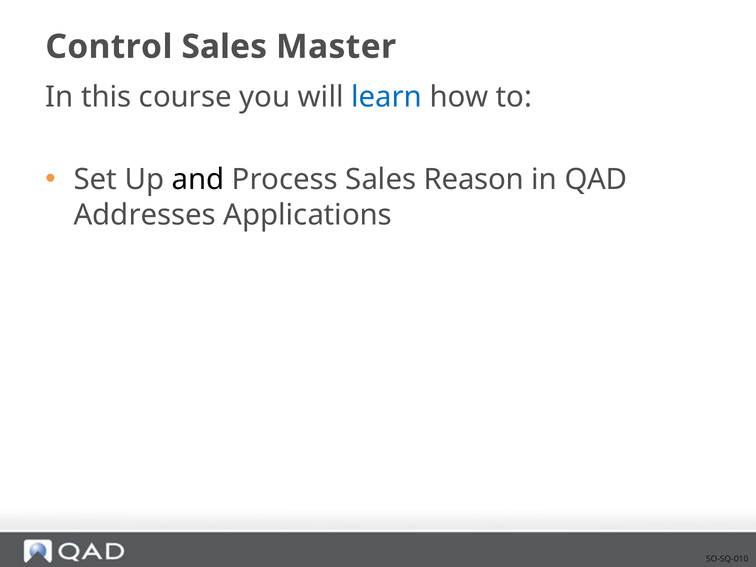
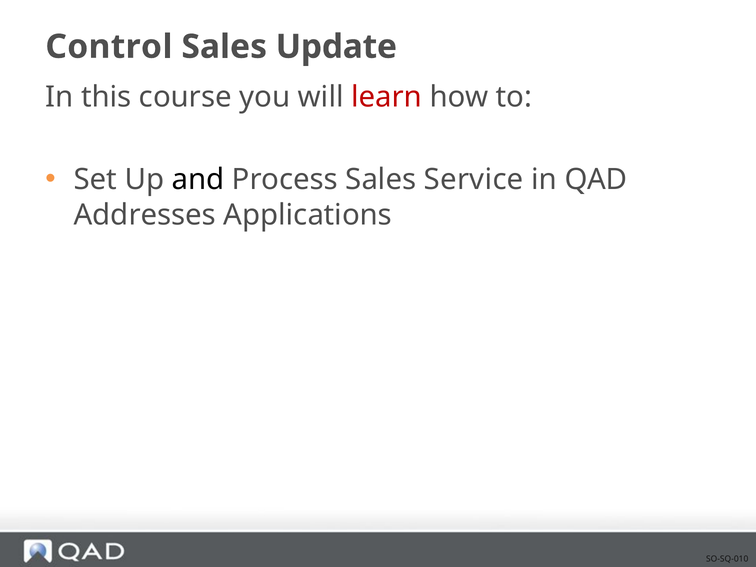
Master: Master -> Update (336, 47)
learn colour: blue -> red (387, 97)
Reason: Reason -> Service (474, 180)
